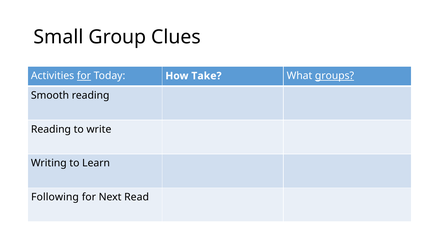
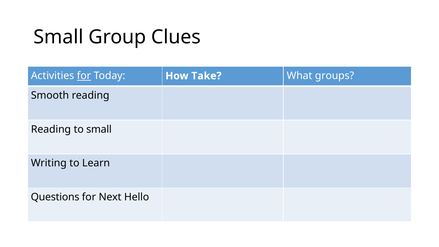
groups underline: present -> none (335, 76)
to write: write -> small (99, 129)
Following: Following -> Questions (55, 197)
Read: Read -> Hello (137, 197)
